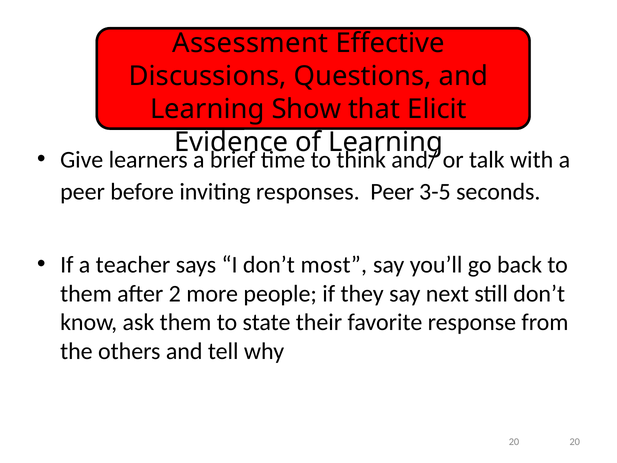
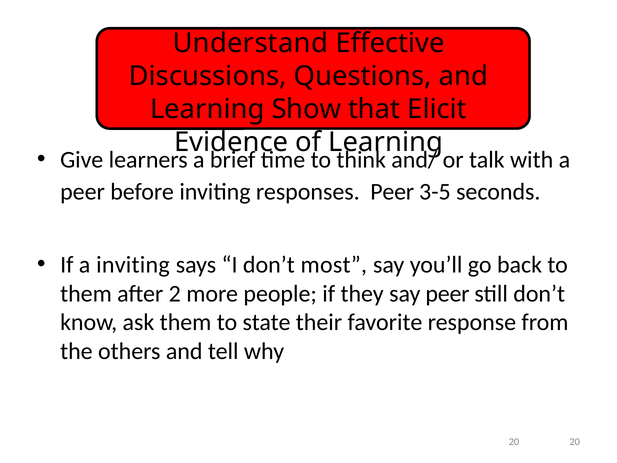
Assessment: Assessment -> Understand (250, 43)
a teacher: teacher -> inviting (133, 265)
say next: next -> peer (447, 293)
